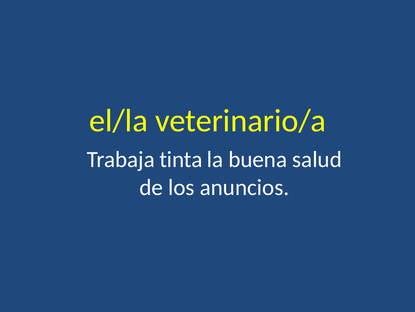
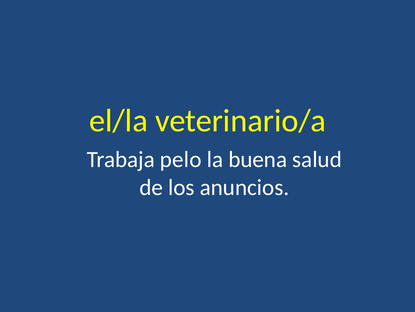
tinta: tinta -> pelo (181, 159)
